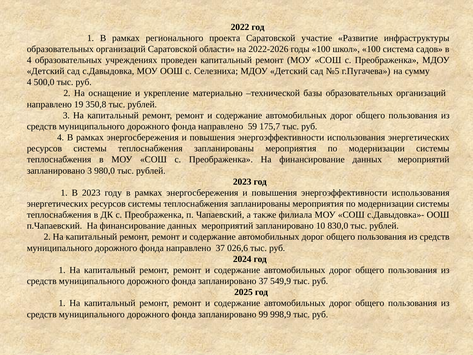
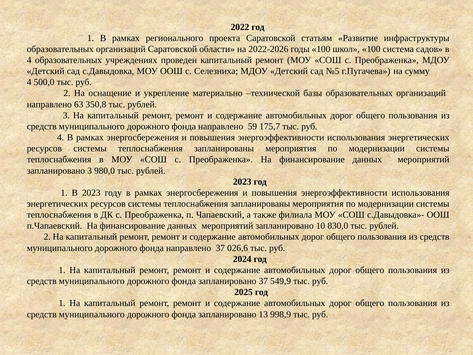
участие: участие -> статьям (317, 38)
19: 19 -> 63 (79, 104)
99: 99 -> 13 (263, 314)
